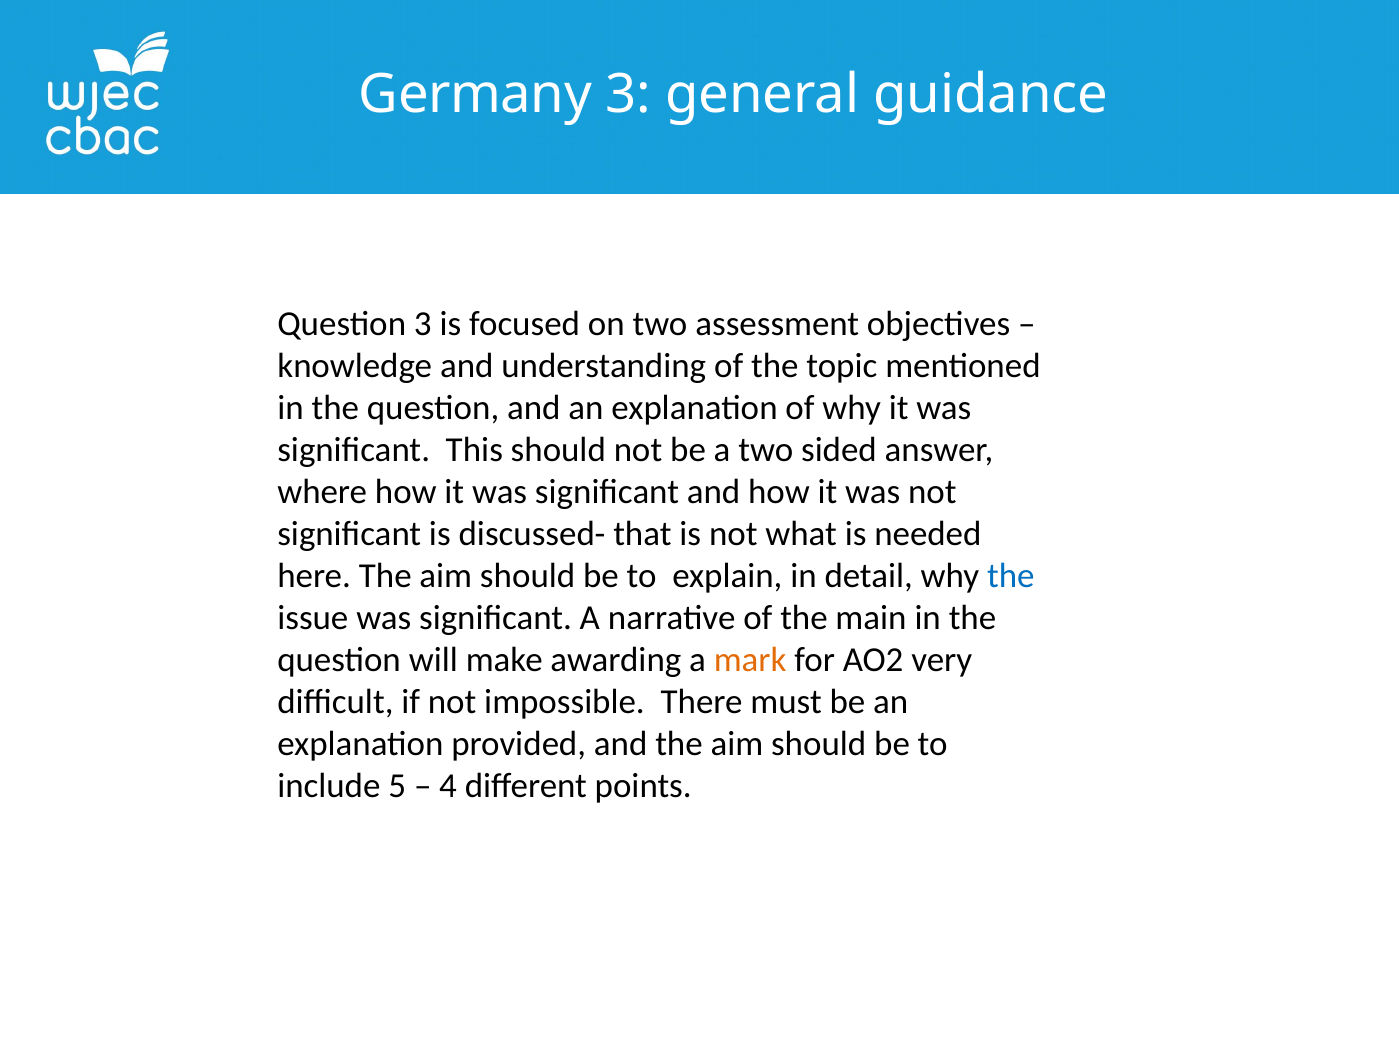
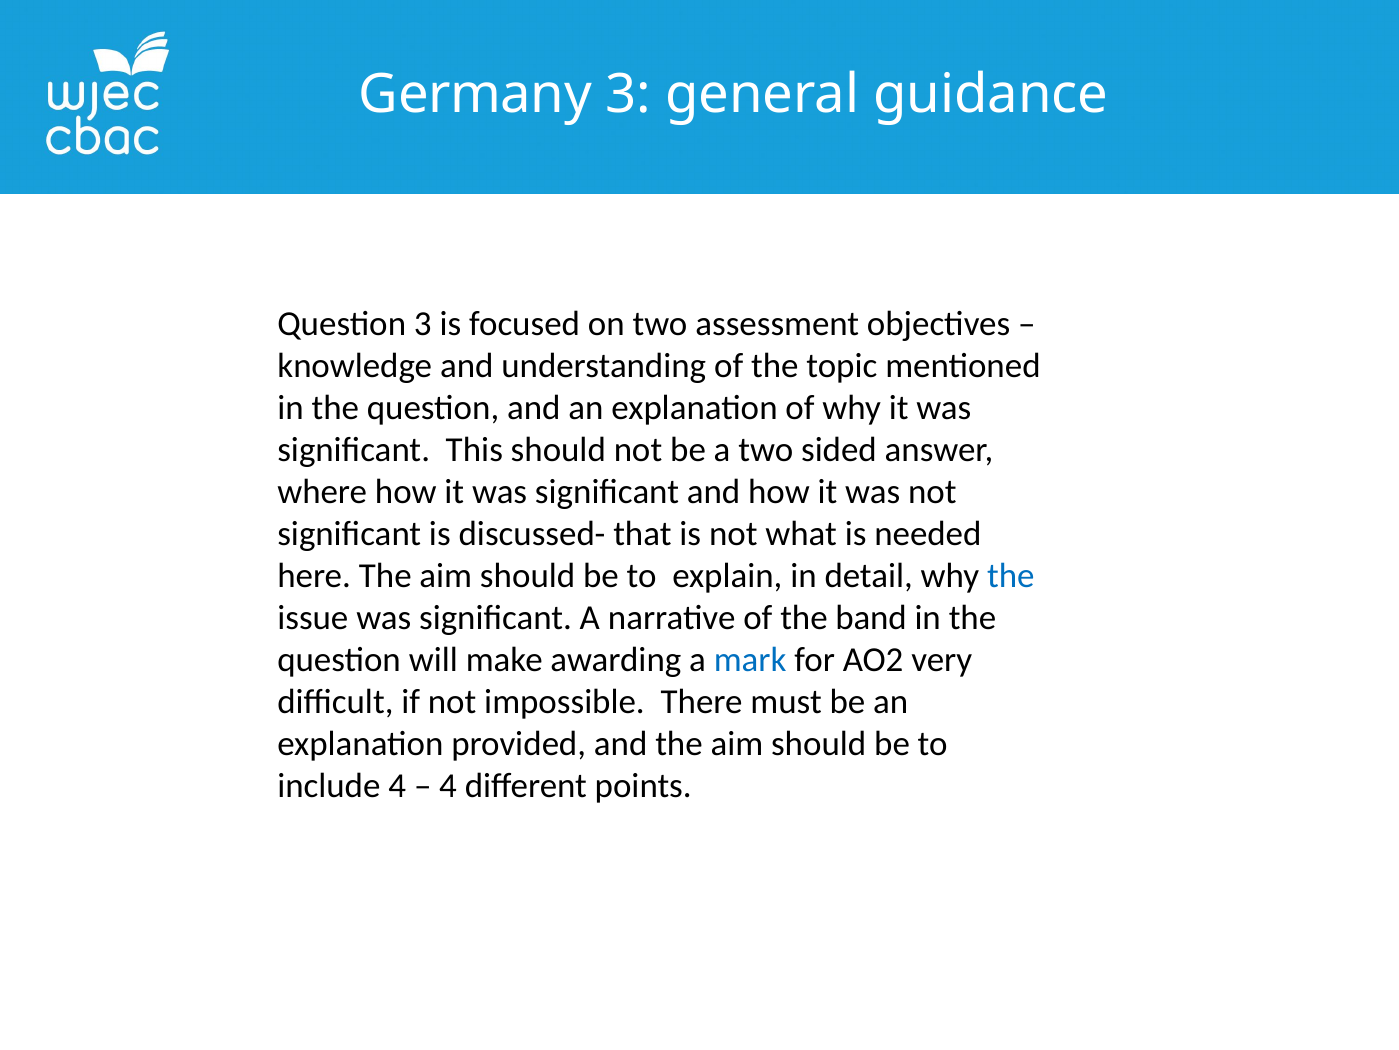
main: main -> band (871, 617)
mark colour: orange -> blue (750, 659)
include 5: 5 -> 4 (397, 785)
